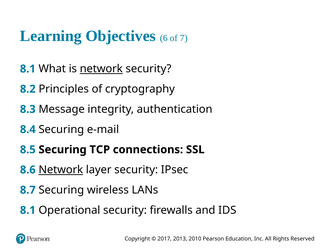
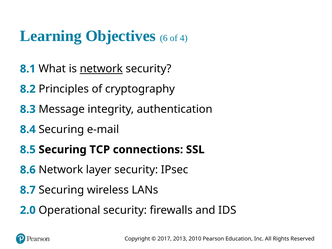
7: 7 -> 4 (184, 38)
Network underline: present -> none (61, 170)
8.1: 8.1 -> 2.0 (28, 210)
